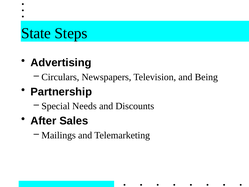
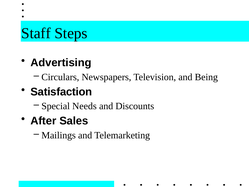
State: State -> Staff (36, 33)
Partnership: Partnership -> Satisfaction (61, 92)
